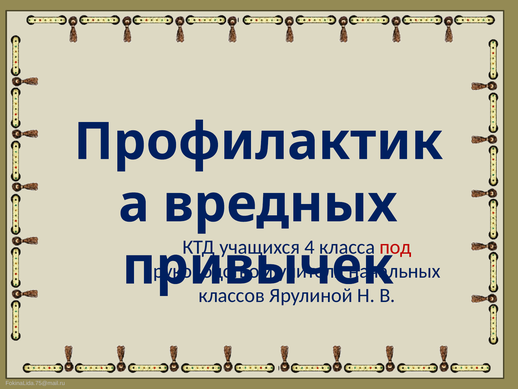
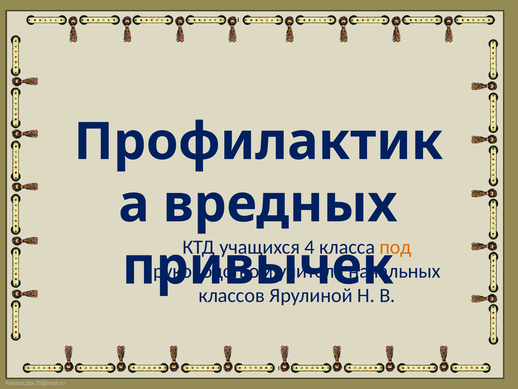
под colour: red -> orange (395, 247)
